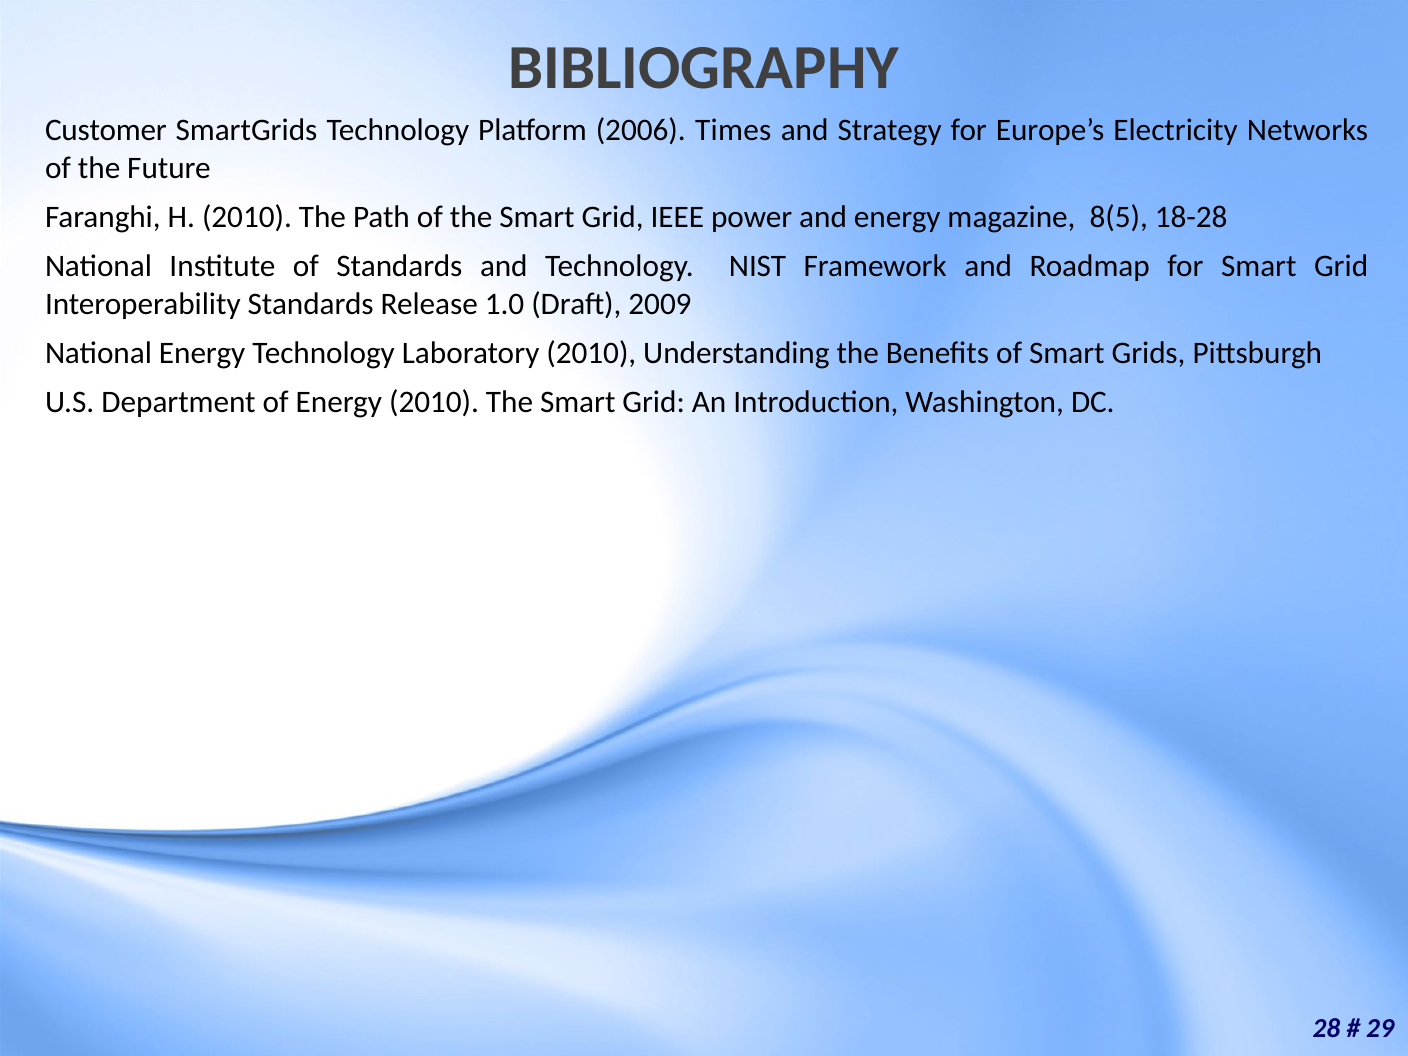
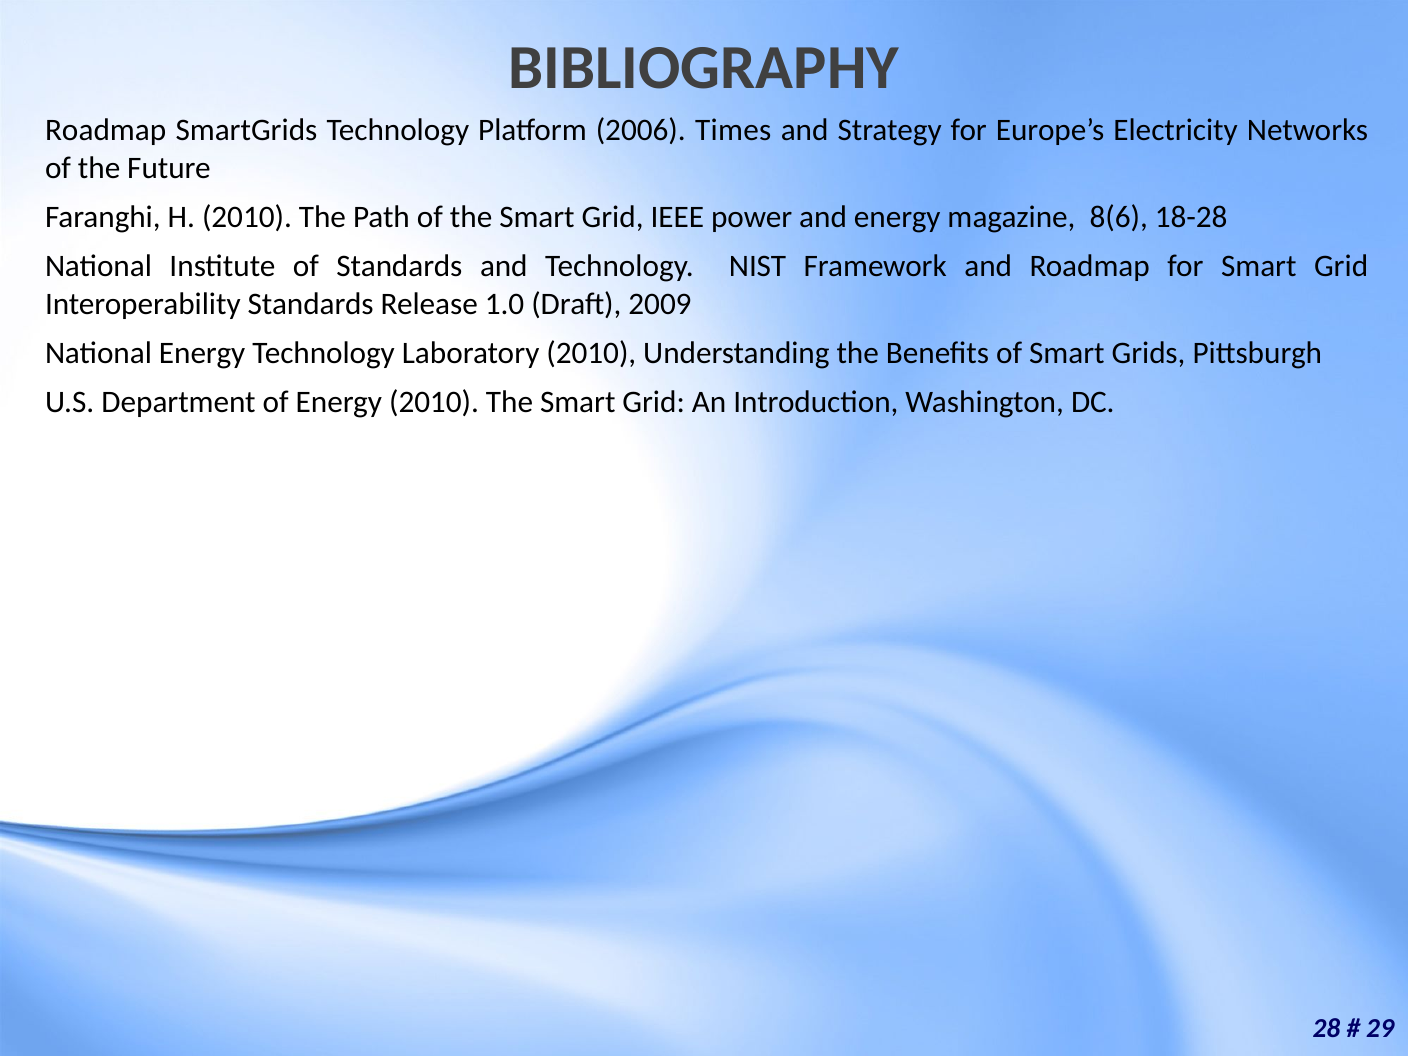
Customer: Customer -> Roadmap (106, 130)
8(5: 8(5 -> 8(6 (1119, 217)
